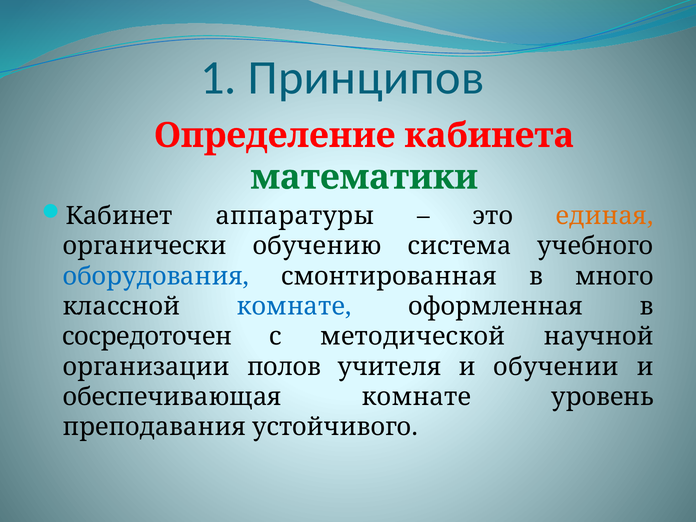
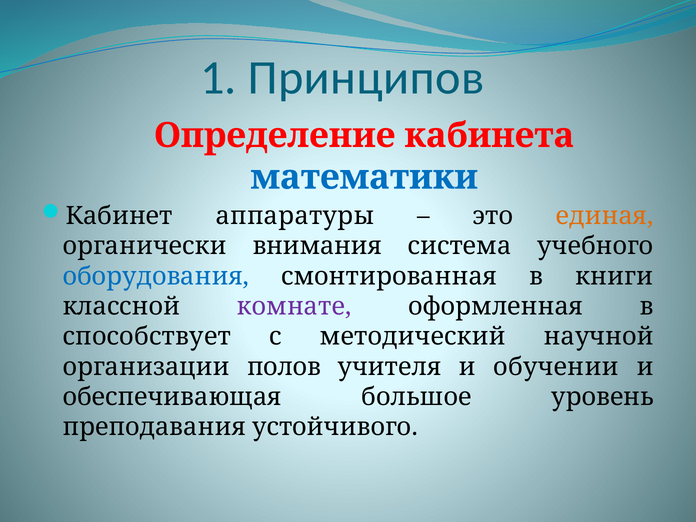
математики colour: green -> blue (364, 177)
обучению: обучению -> внимания (317, 246)
много: много -> книги (614, 276)
комнате colour: blue -> purple (294, 306)
сосредоточен: сосредоточен -> способствует (147, 337)
методической: методической -> методический (413, 337)
обеспечивающая комнате: комнате -> большое (417, 397)
